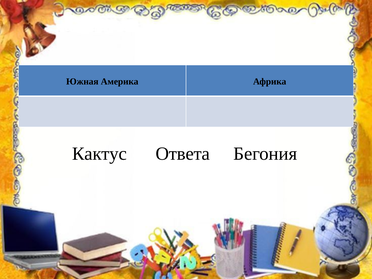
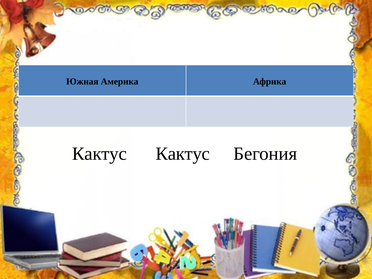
Кактус Ответа: Ответа -> Кактус (183, 154)
